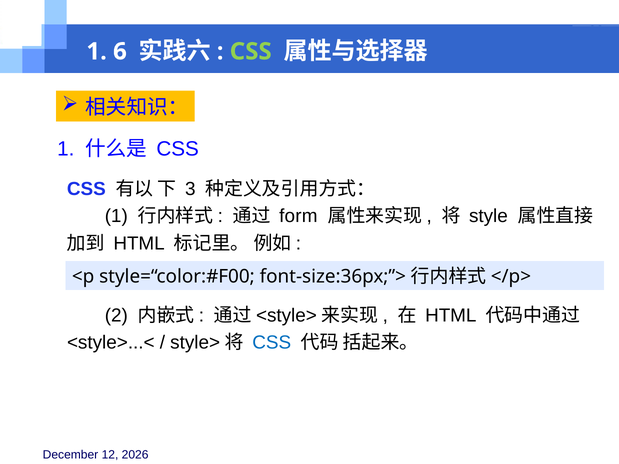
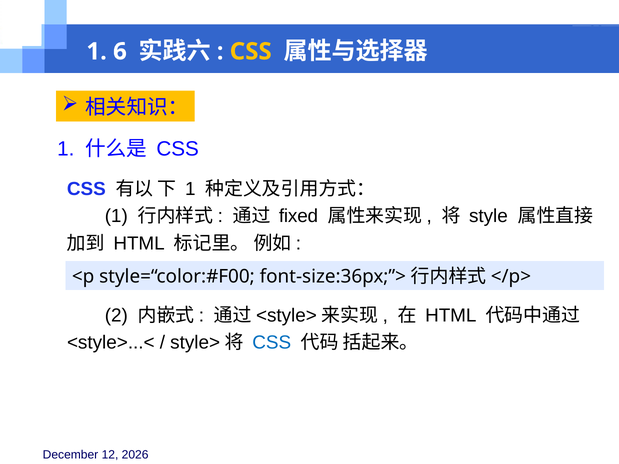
CSS colour: light green -> yellow (251, 52)
3: 3 -> 1 (190, 189)
form: form -> fixed (299, 216)
